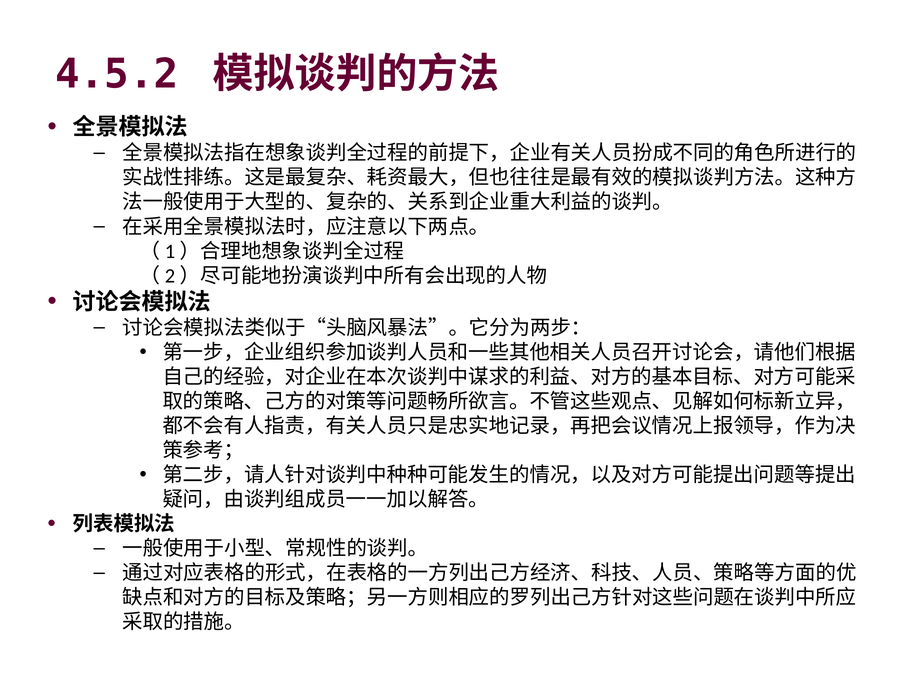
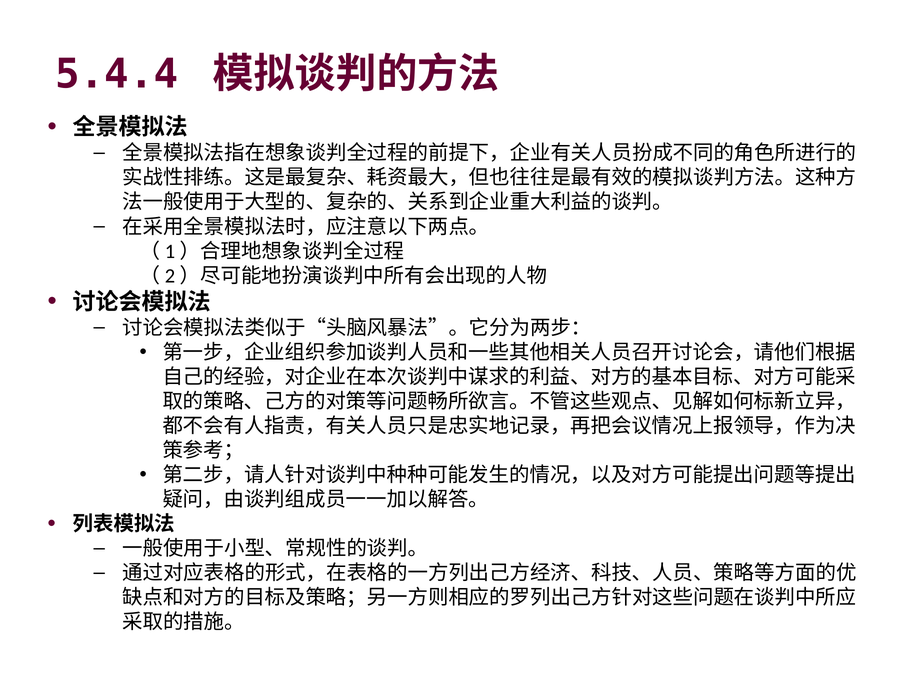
4.5.2: 4.5.2 -> 5.4.4 (117, 74)
